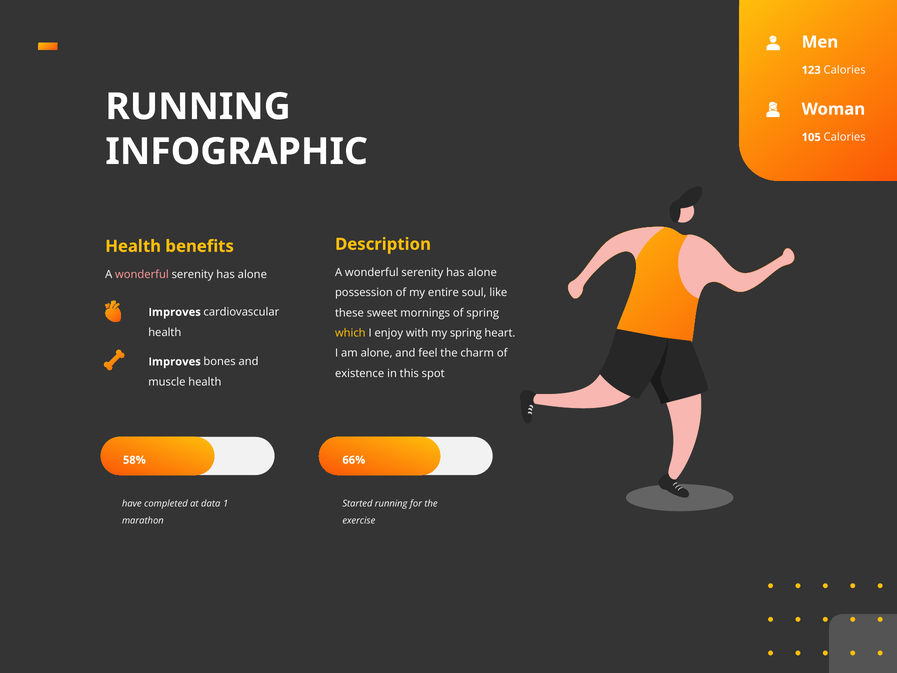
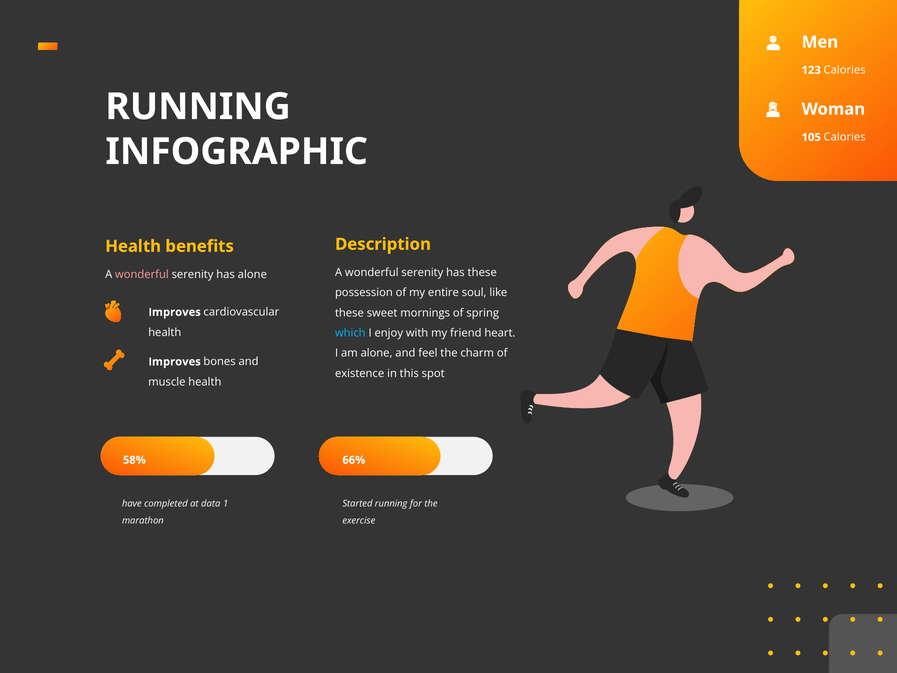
alone: alone -> these (482, 272)
which colour: yellow -> light blue (350, 333)
my spring: spring -> friend (466, 333)
